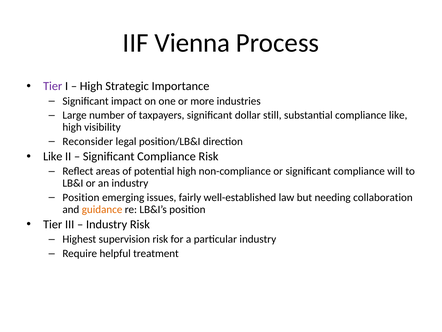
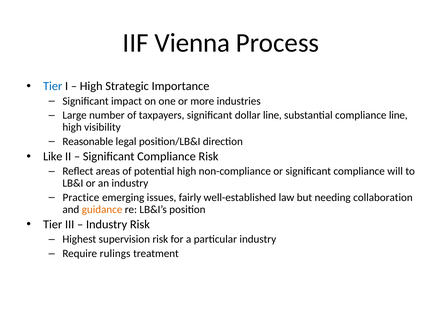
Tier colour: purple -> blue (53, 86)
dollar still: still -> line (272, 115)
compliance like: like -> line (398, 115)
Reconsider: Reconsider -> Reasonable (88, 141)
Position: Position -> Practice (81, 197)
helpful: helpful -> rulings (115, 253)
